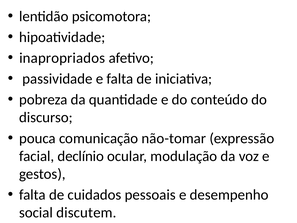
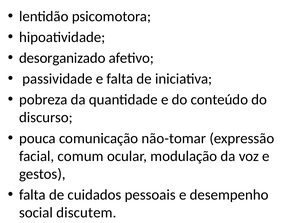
inapropriados: inapropriados -> desorganizado (62, 58)
declínio: declínio -> comum (81, 156)
